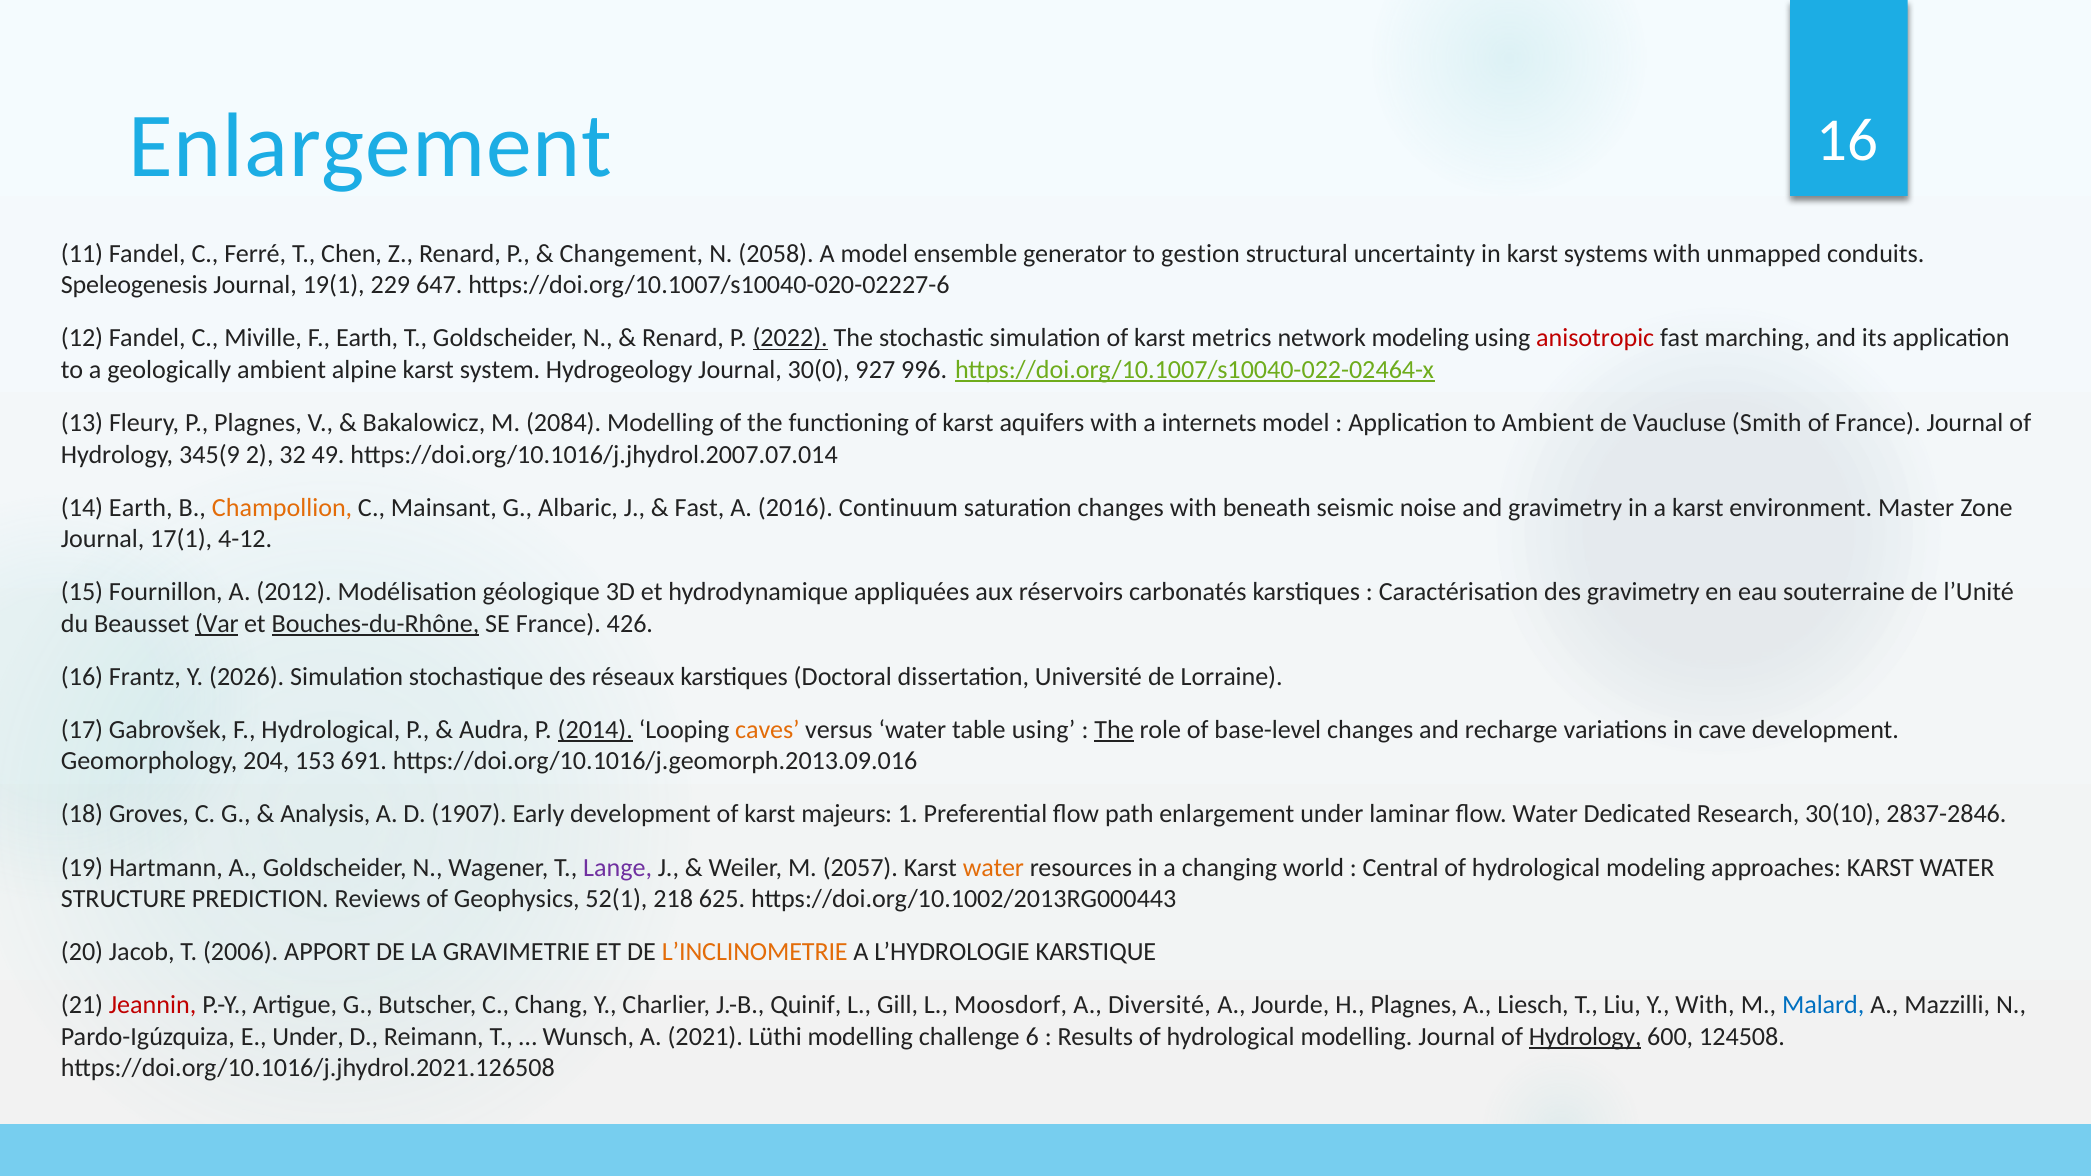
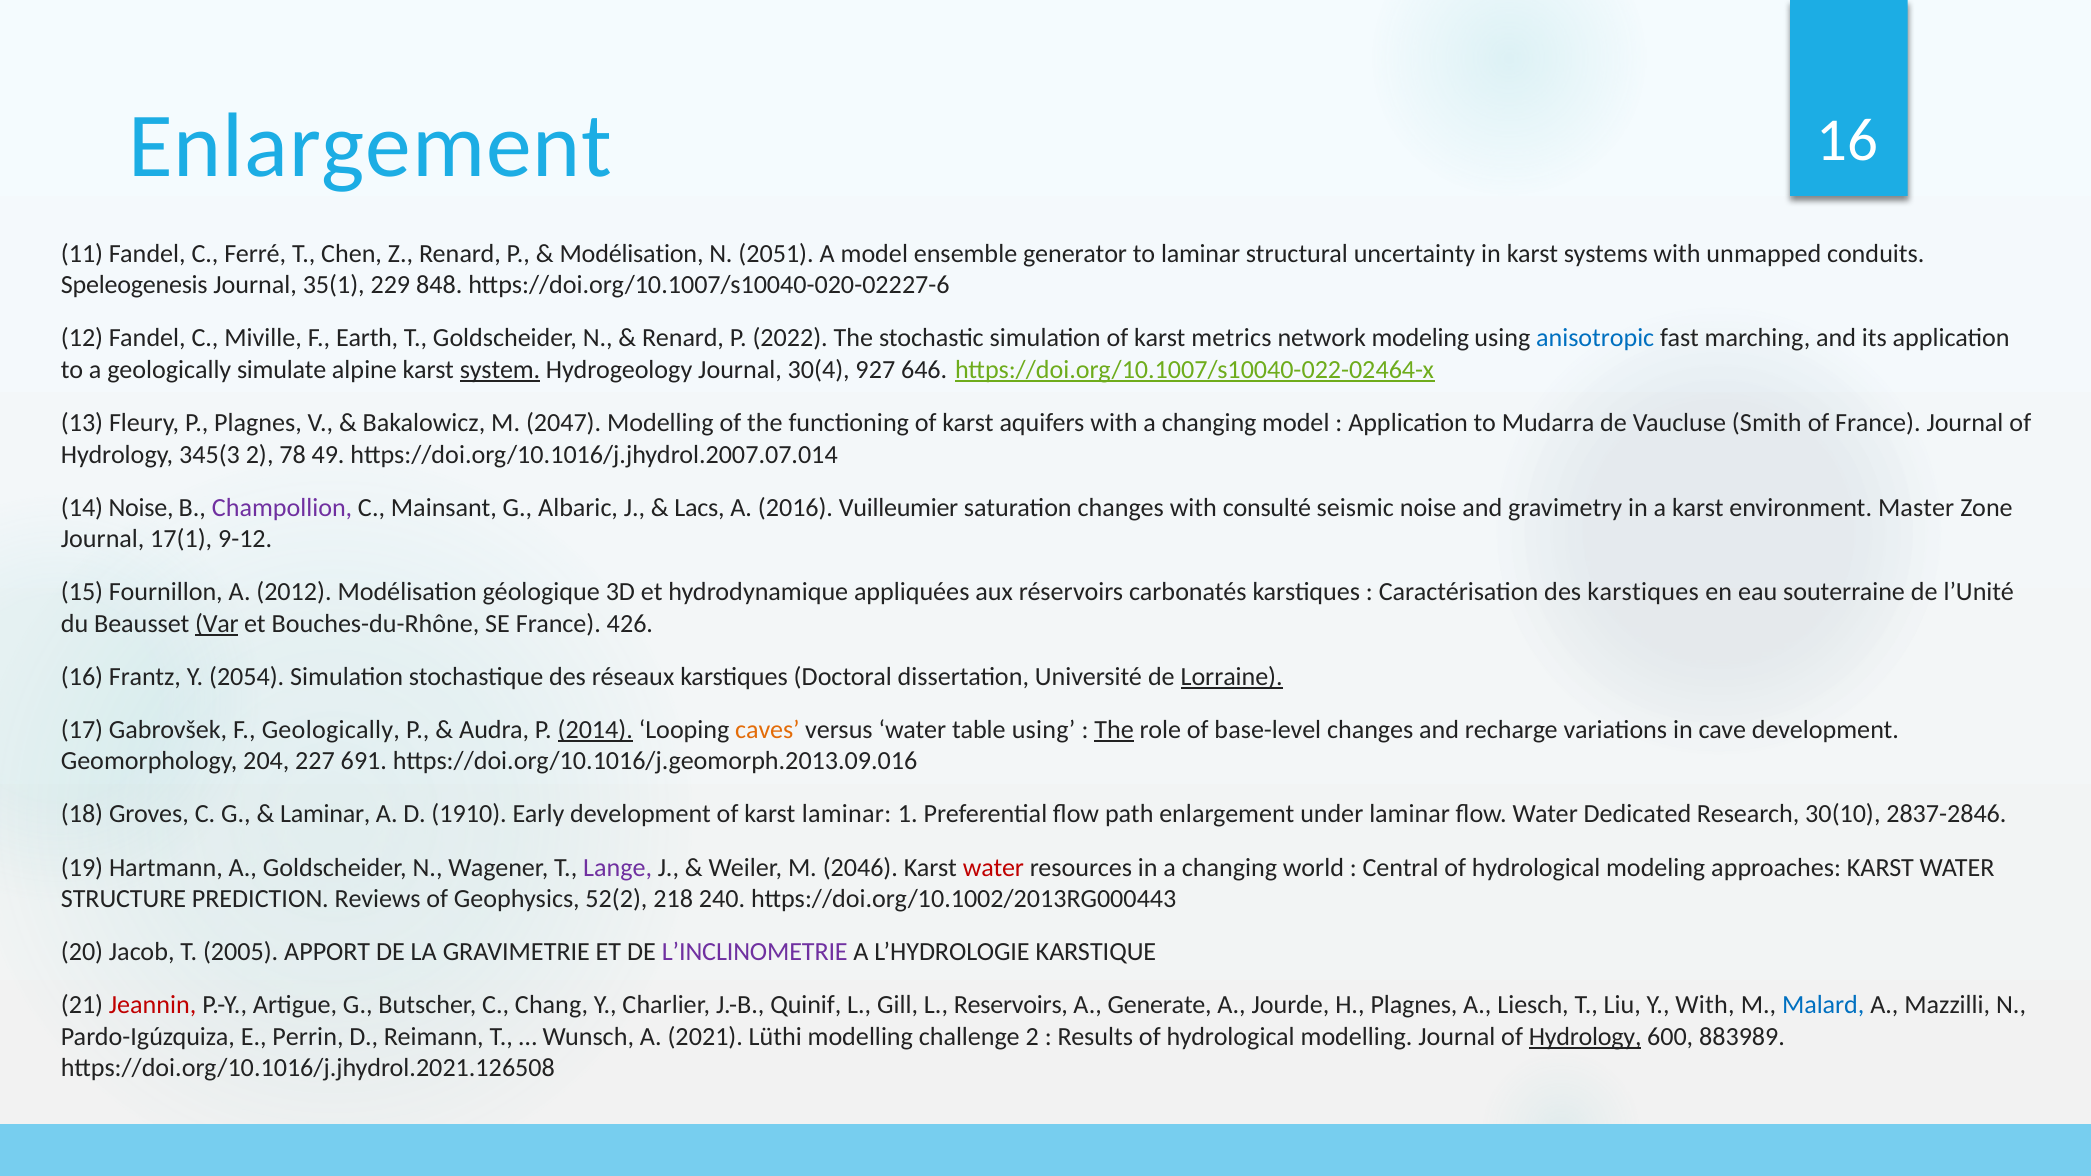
Changement: Changement -> Modélisation (632, 254)
2058: 2058 -> 2051 (776, 254)
to gestion: gestion -> laminar (1201, 254)
19(1: 19(1 -> 35(1 (334, 285)
647: 647 -> 848 (439, 285)
2022 underline: present -> none (790, 338)
anisotropic colour: red -> blue (1595, 338)
geologically ambient: ambient -> simulate (282, 370)
system underline: none -> present (500, 370)
30(0: 30(0 -> 30(4 (819, 370)
996: 996 -> 646 (924, 370)
2084: 2084 -> 2047 (564, 423)
with a internets: internets -> changing (1209, 423)
to Ambient: Ambient -> Mudarra (1548, 423)
345(9: 345(9 -> 345(3 (210, 455)
32: 32 -> 78 (292, 455)
14 Earth: Earth -> Noise (141, 508)
Champollion colour: orange -> purple (282, 508)
Fast: Fast -> Lacs (700, 508)
Continuum: Continuum -> Vuilleumier (899, 508)
beneath: beneath -> consulté (1267, 508)
4-12: 4-12 -> 9-12 (245, 539)
des gravimetry: gravimetry -> karstiques (1643, 592)
Bouches-du-Rhône underline: present -> none (375, 624)
2026: 2026 -> 2054 (247, 677)
Lorraine underline: none -> present (1232, 677)
F Hydrological: Hydrological -> Geologically (331, 730)
153: 153 -> 227 (315, 761)
Analysis: Analysis -> Laminar (325, 814)
1907: 1907 -> 1910 (469, 814)
karst majeurs: majeurs -> laminar (847, 814)
2057: 2057 -> 2046 (860, 868)
water colour: orange -> red (993, 868)
52(1: 52(1 -> 52(2 (616, 899)
625: 625 -> 240 (722, 899)
2006: 2006 -> 2005 (241, 952)
L’INCLINOMETRIE colour: orange -> purple (755, 952)
Moosdorf: Moosdorf -> Reservoirs (1011, 1005)
Diversité: Diversité -> Generate (1160, 1005)
E Under: Under -> Perrin (308, 1037)
challenge 6: 6 -> 2 (1032, 1037)
124508: 124508 -> 883989 (1742, 1037)
